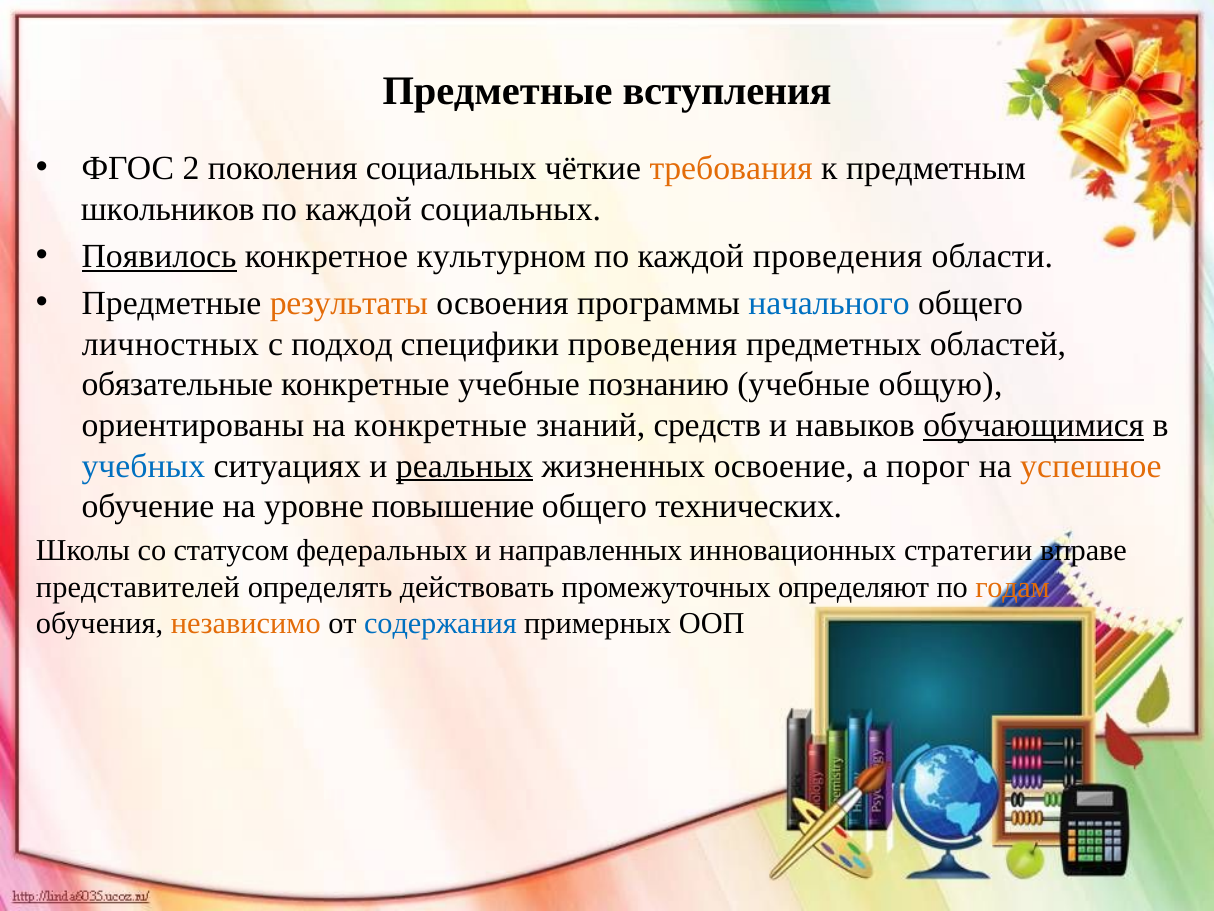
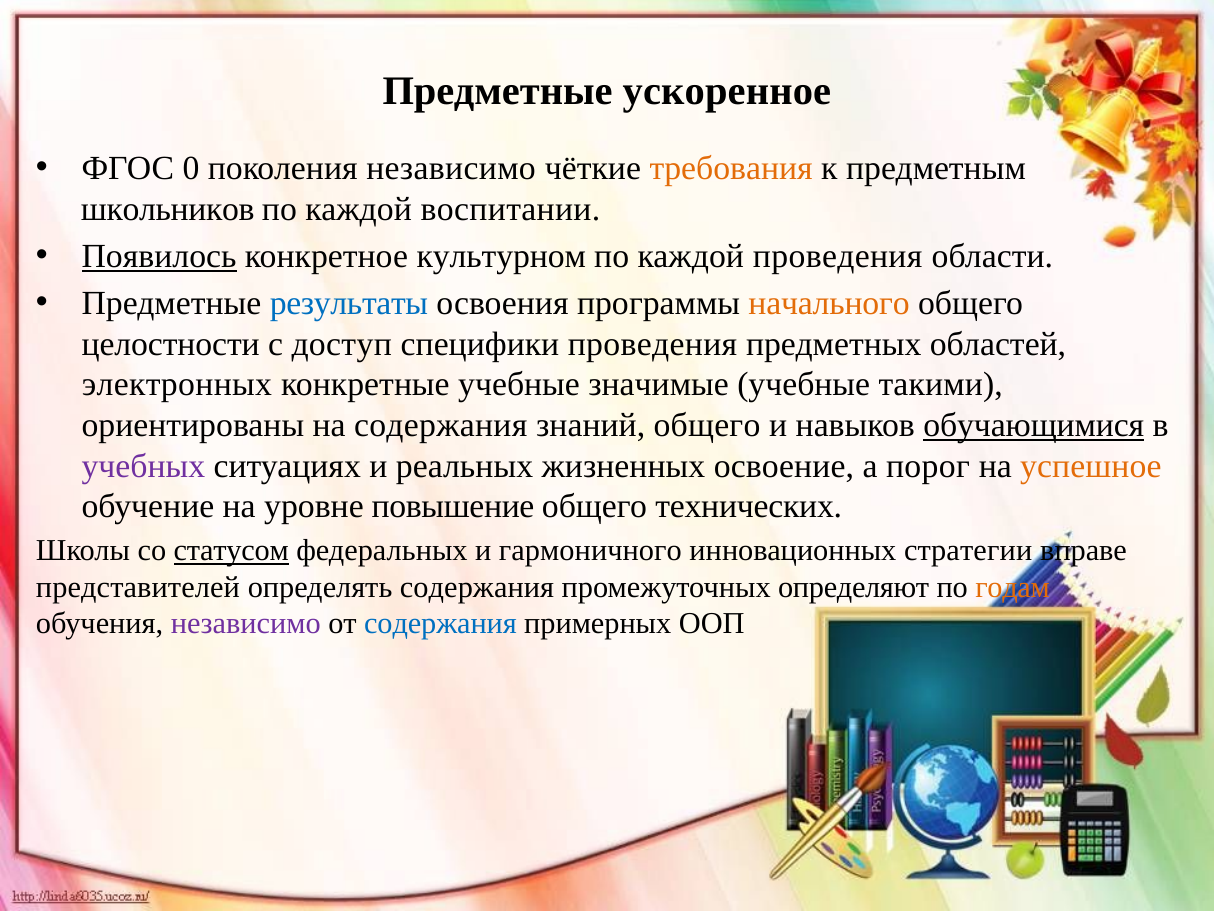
вступления: вступления -> ускоренное (727, 91)
2: 2 -> 0 (191, 168)
поколения социальных: социальных -> независимо (451, 168)
каждой социальных: социальных -> воспитании (510, 209)
результаты colour: orange -> blue (349, 304)
начального colour: blue -> orange (829, 304)
личностных: личностных -> целостности (171, 344)
подход: подход -> доступ (342, 344)
обязательные: обязательные -> электронных (177, 385)
познанию: познанию -> значимые (659, 385)
общую: общую -> такими (941, 385)
на конкретные: конкретные -> содержания (441, 425)
знаний средств: средств -> общего (707, 425)
учебных colour: blue -> purple (143, 466)
реальных underline: present -> none (465, 466)
статусом underline: none -> present (231, 550)
направленных: направленных -> гармоничного (590, 550)
определять действовать: действовать -> содержания (477, 587)
независимо colour: orange -> purple (246, 623)
